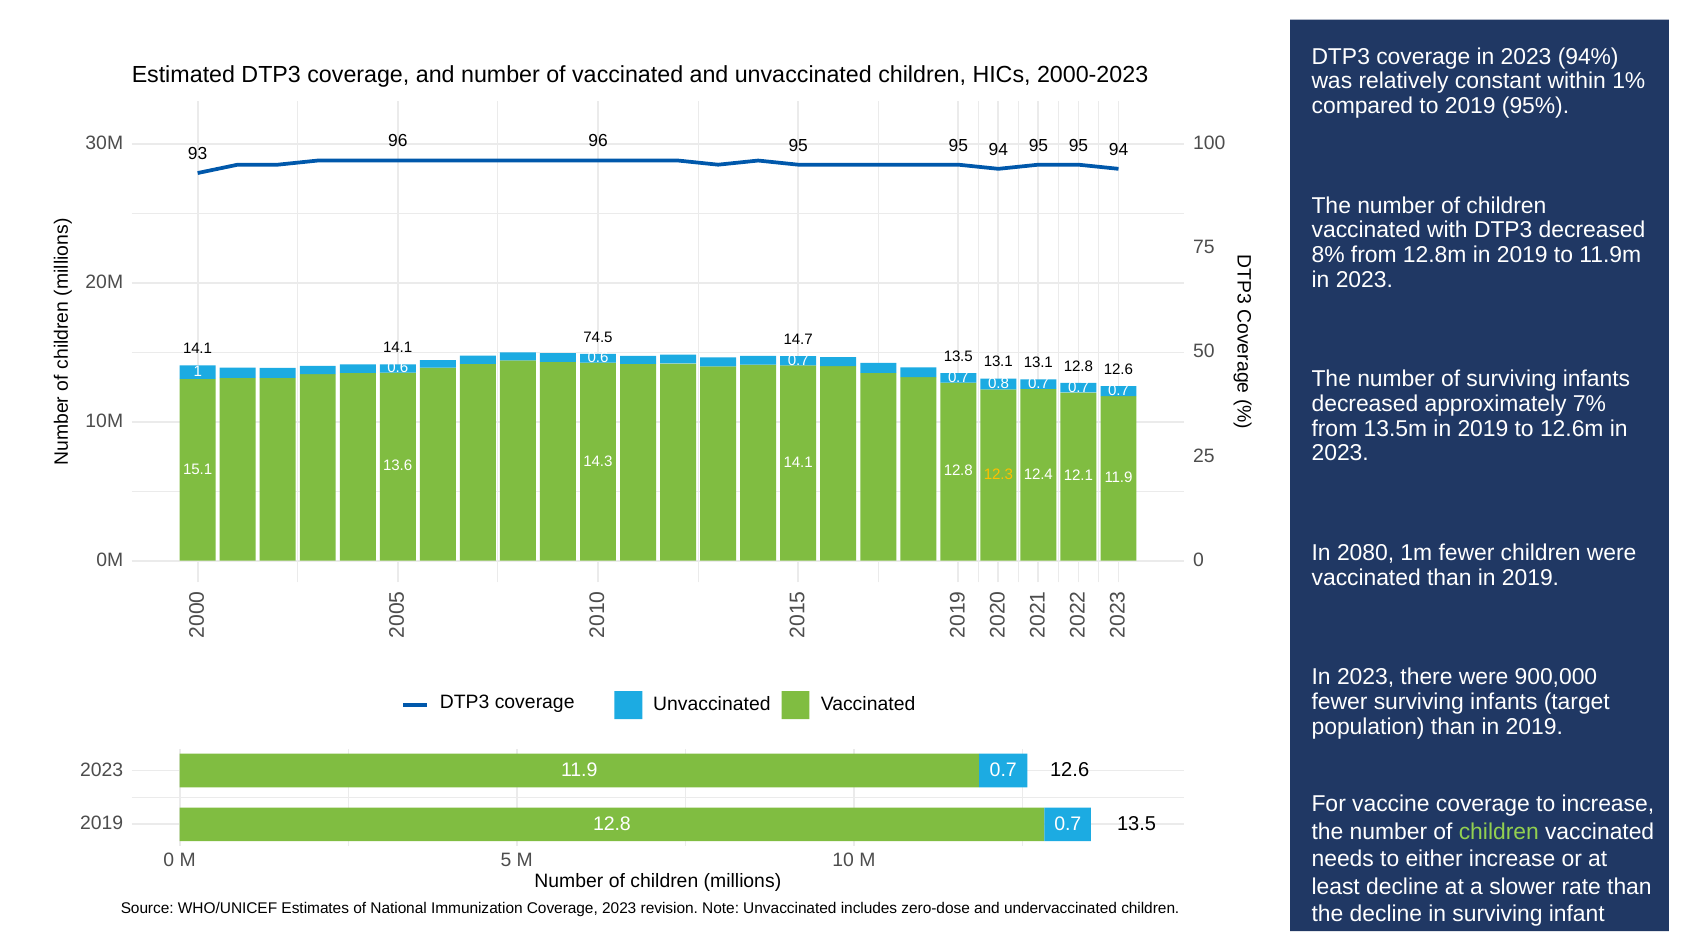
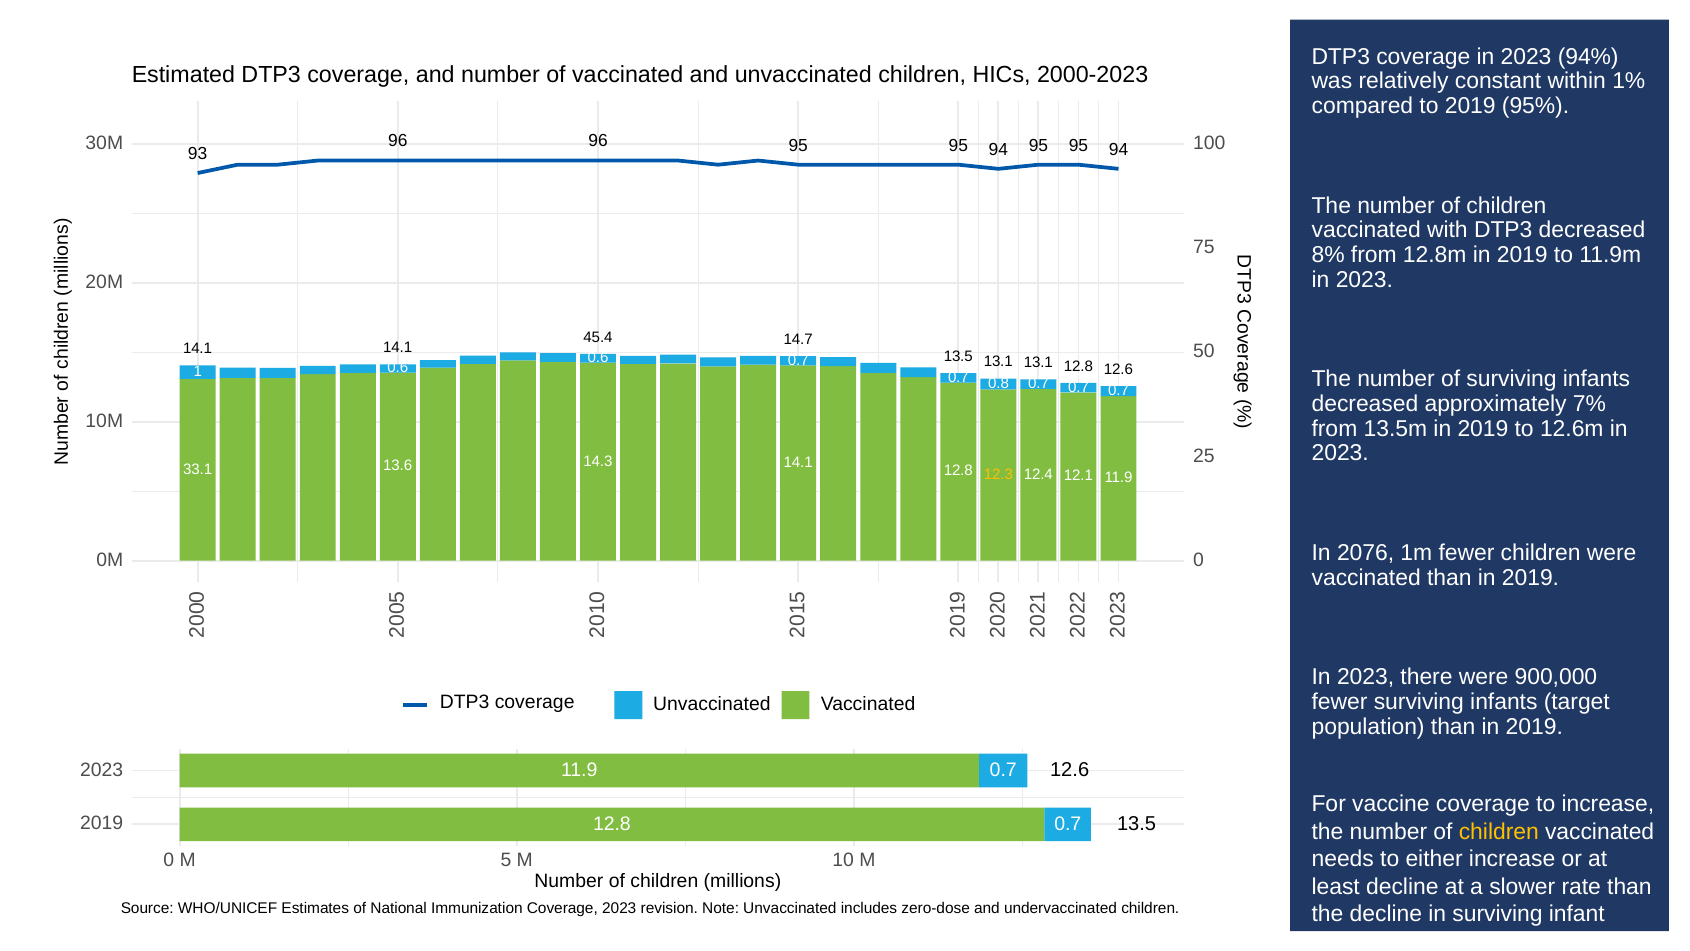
74.5: 74.5 -> 45.4 (598, 337)
15.1: 15.1 -> 33.1 (198, 469)
2080: 2080 -> 2076 (1366, 553)
children colour: light green -> yellow (1499, 831)
